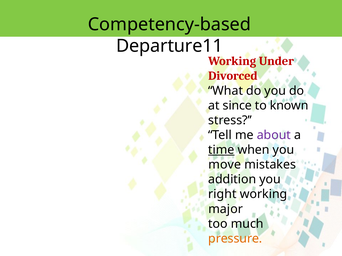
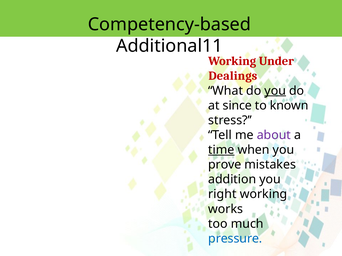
Departure11: Departure11 -> Additional11 (169, 46)
Divorced: Divorced -> Dealings (233, 76)
you underline: none -> present (275, 91)
move: move -> prove (225, 165)
major: major -> works (226, 209)
pressure colour: orange -> blue (235, 239)
